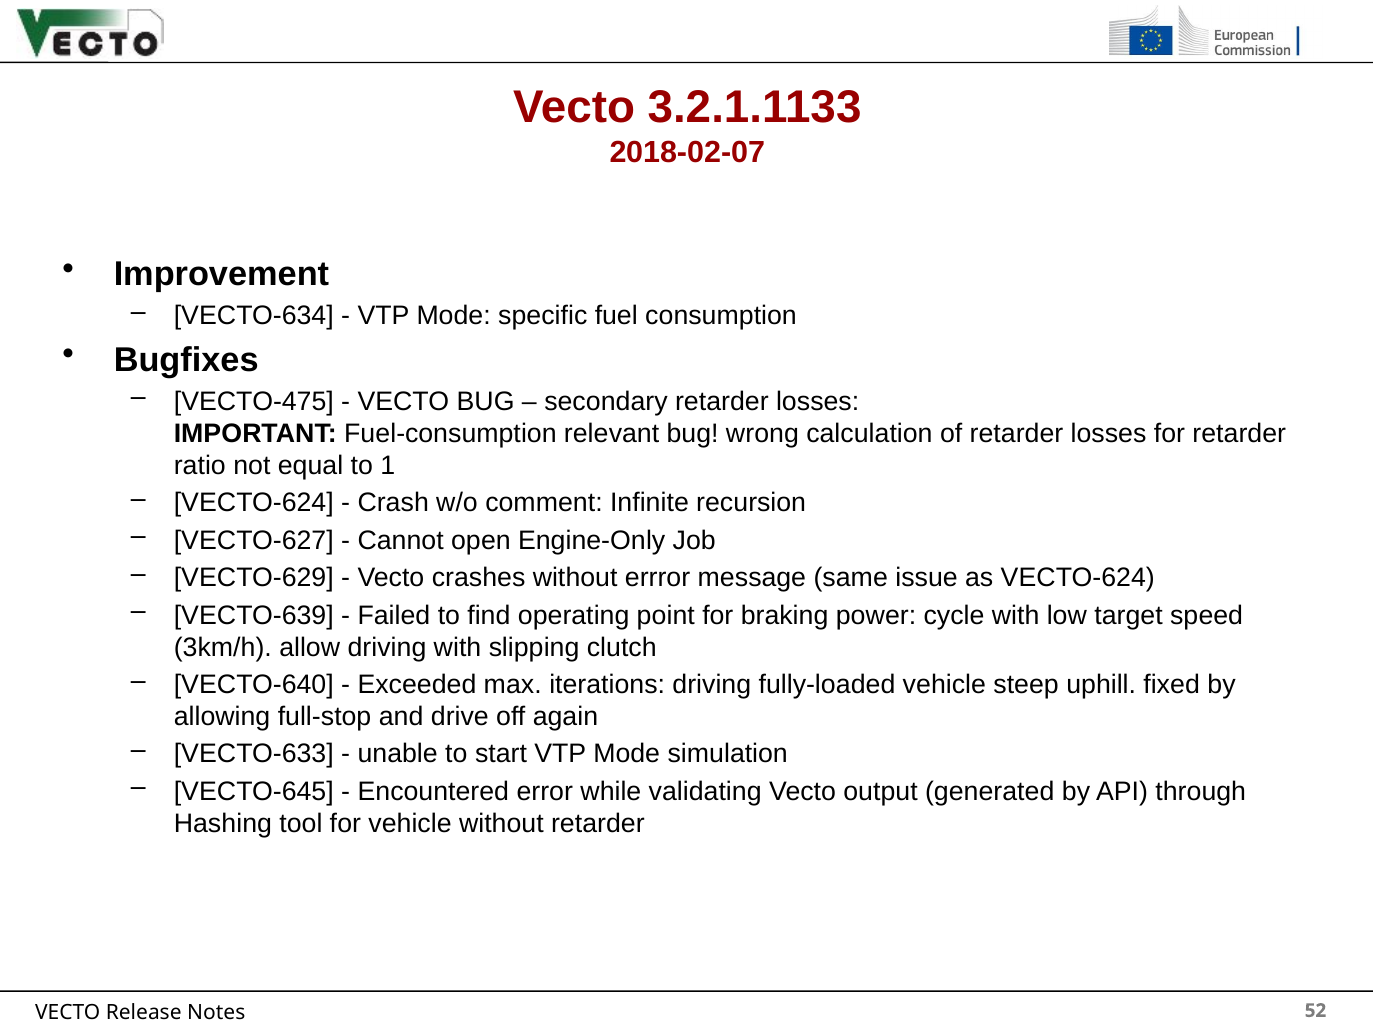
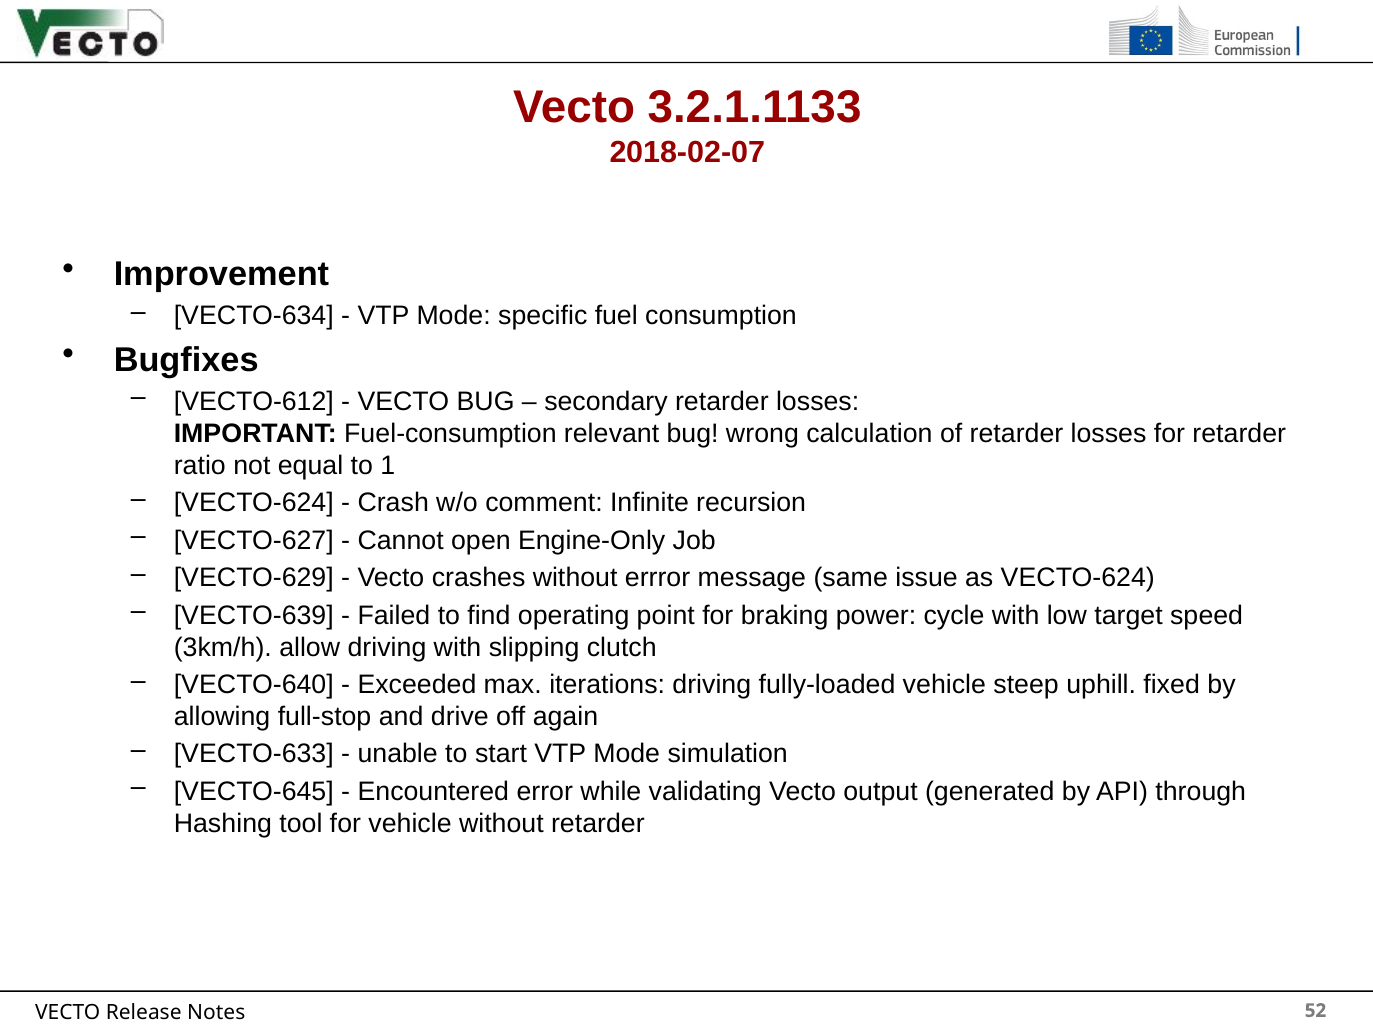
VECTO-475: VECTO-475 -> VECTO-612 (254, 401)
